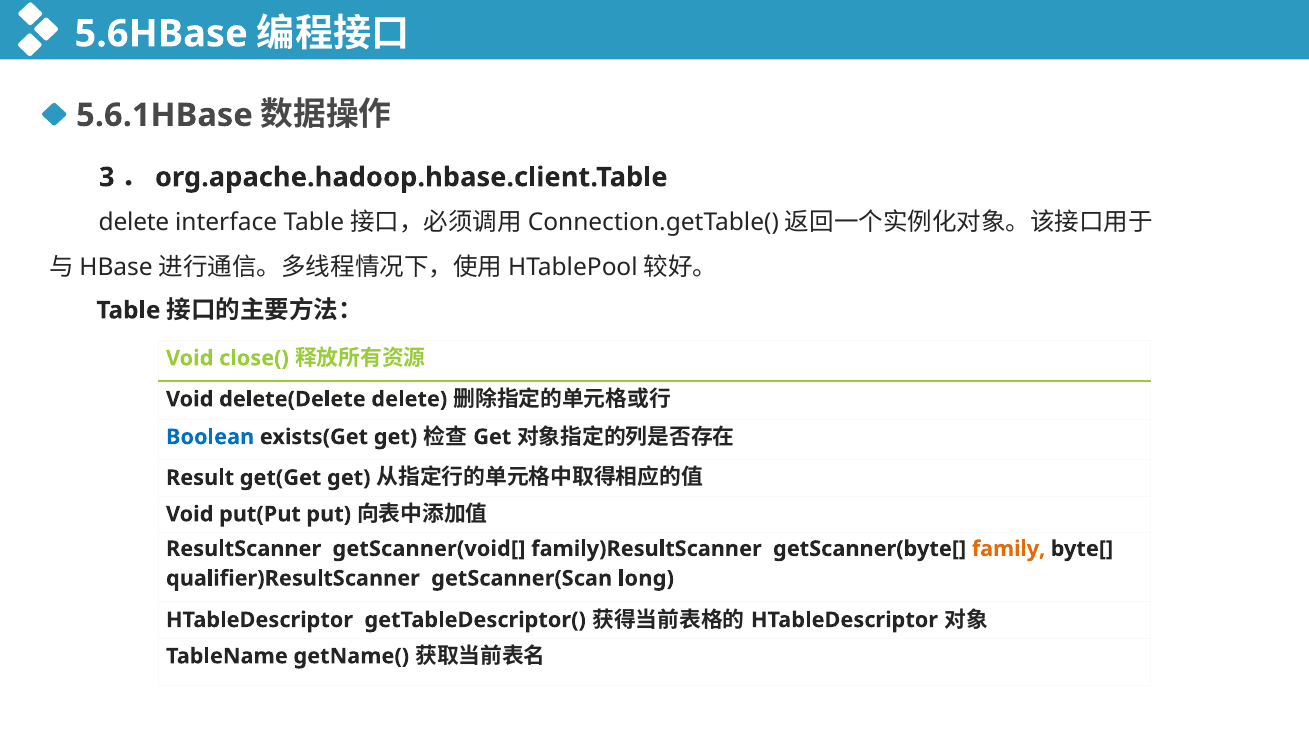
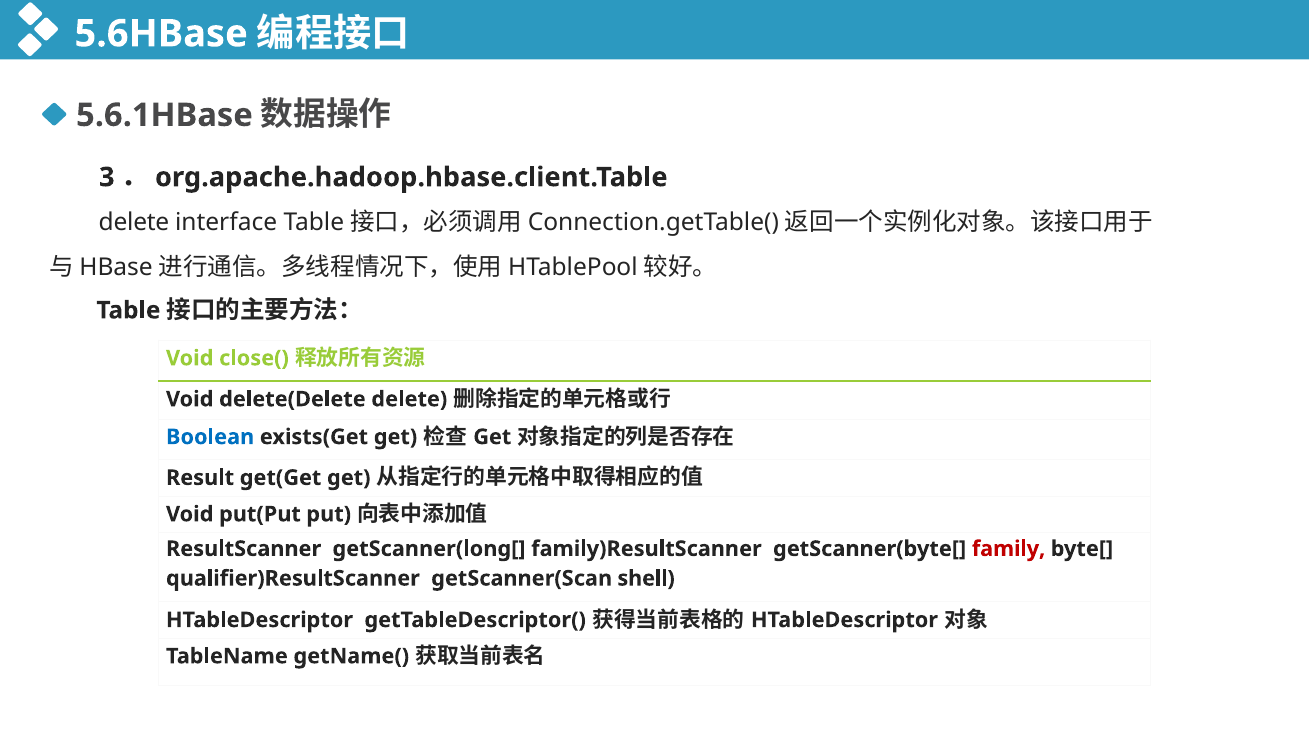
getScanner(void[: getScanner(void[ -> getScanner(long[ (429, 549)
family colour: orange -> red (1009, 549)
long: long -> shell (646, 578)
